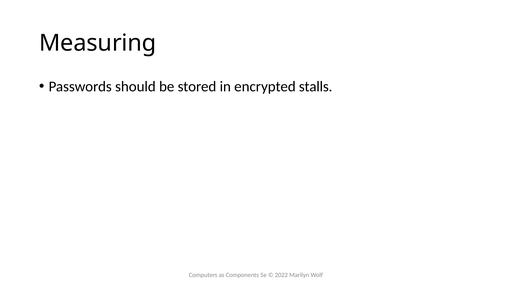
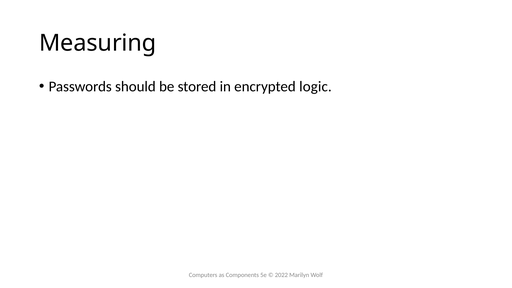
stalls: stalls -> logic (315, 87)
